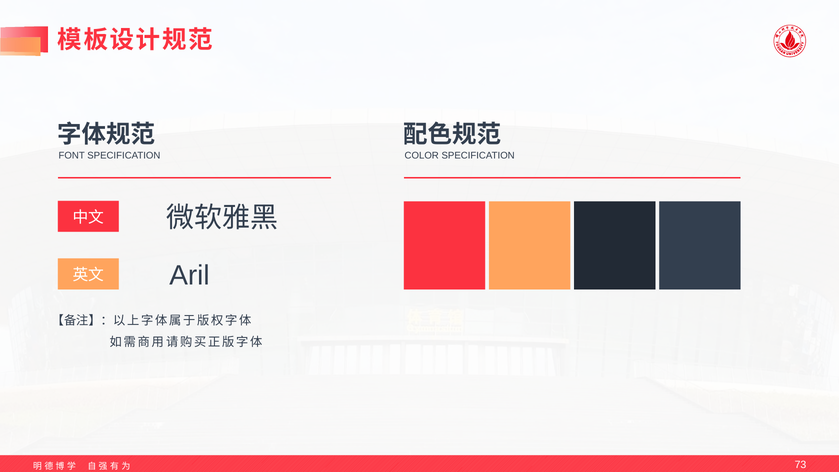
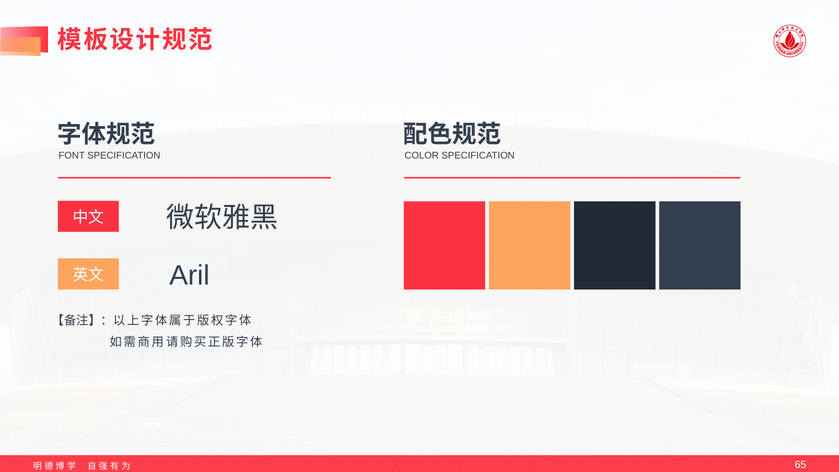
73: 73 -> 65 (800, 465)
